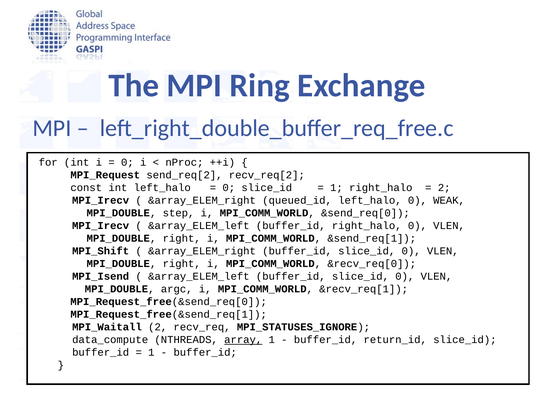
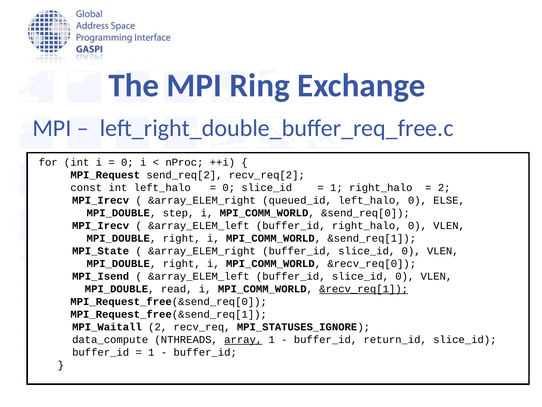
WEAK: WEAK -> ELSE (449, 200)
MPI_Shift: MPI_Shift -> MPI_State (101, 251)
argc: argc -> read (177, 289)
&recv_req[1 underline: none -> present (364, 289)
